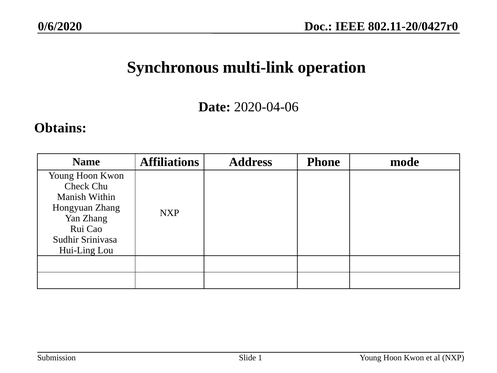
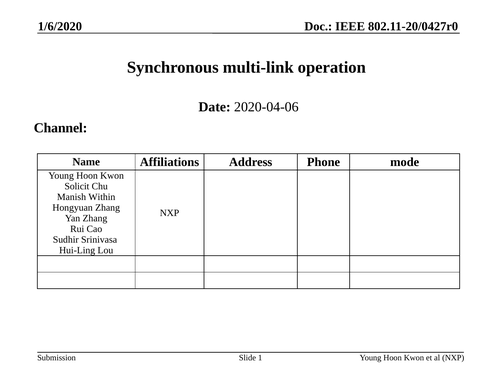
0/6/2020: 0/6/2020 -> 1/6/2020 (60, 27)
Obtains: Obtains -> Channel (61, 128)
Check: Check -> Solicit (77, 186)
